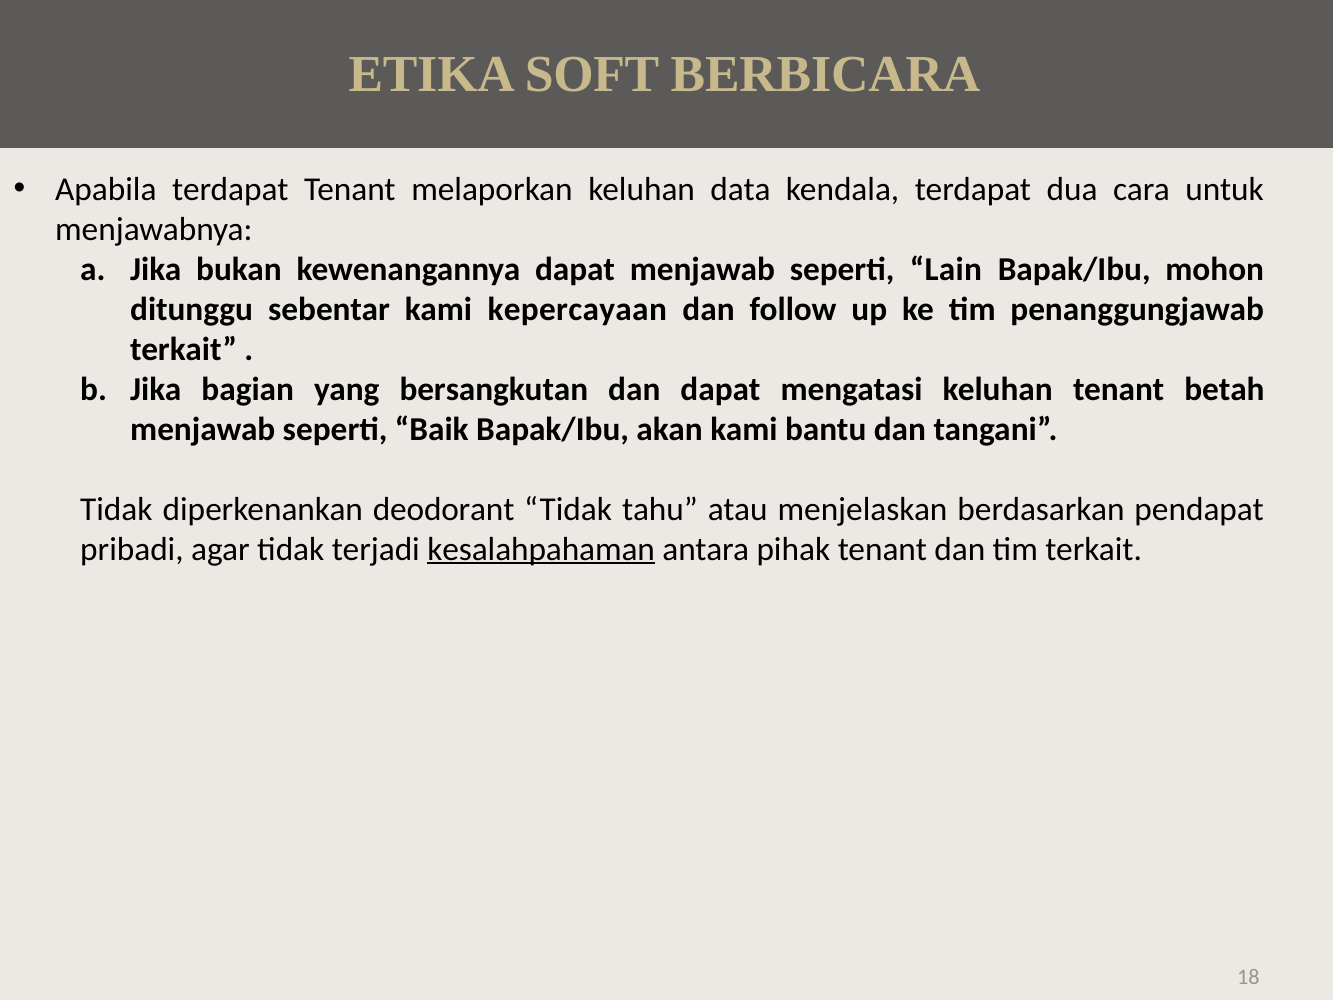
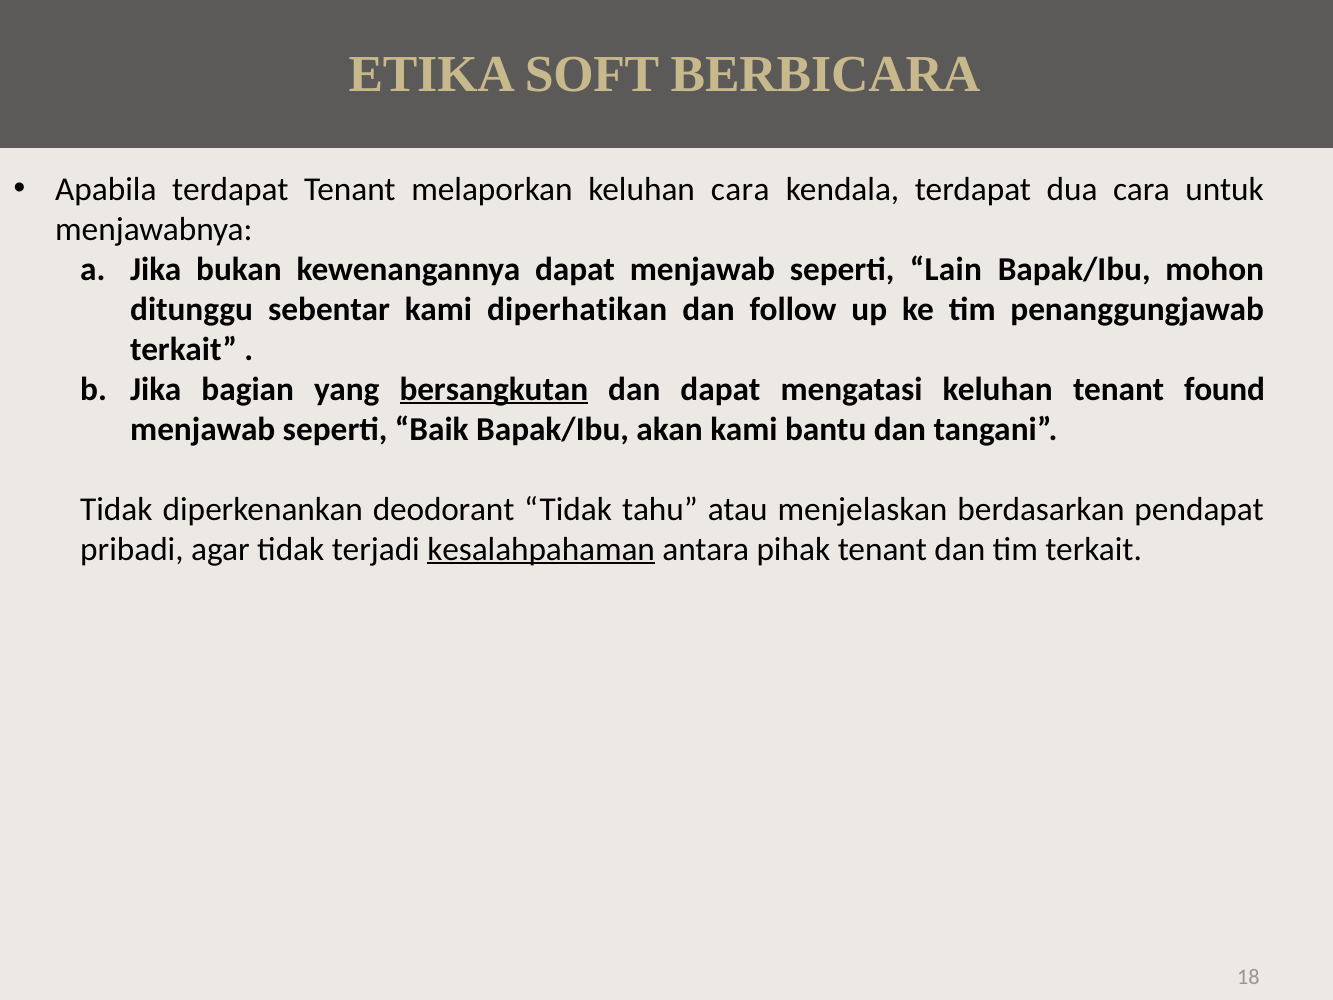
keluhan data: data -> cara (740, 189)
kepercayaan: kepercayaan -> diperhatikan (577, 309)
bersangkutan underline: none -> present (494, 389)
betah: betah -> found (1225, 389)
